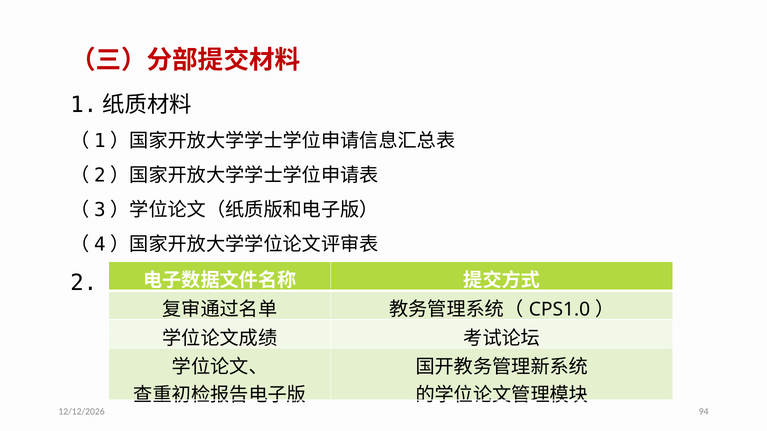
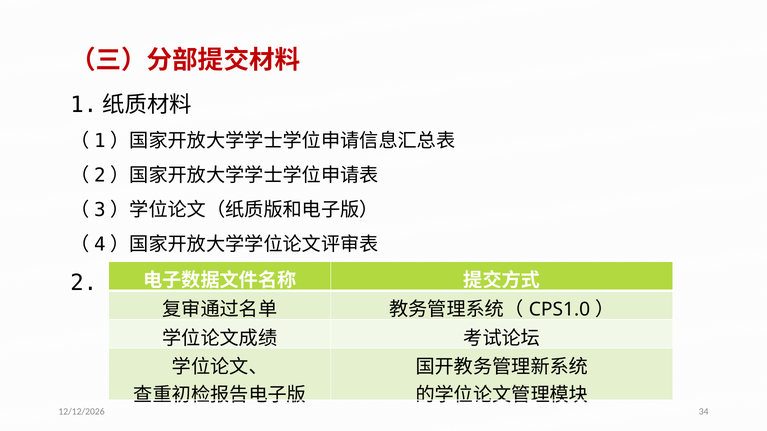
94: 94 -> 34 (704, 412)
